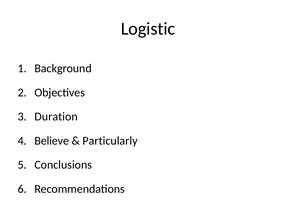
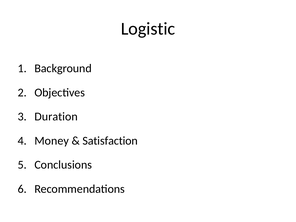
Believe: Believe -> Money (52, 141)
Particularly: Particularly -> Satisfaction (110, 141)
